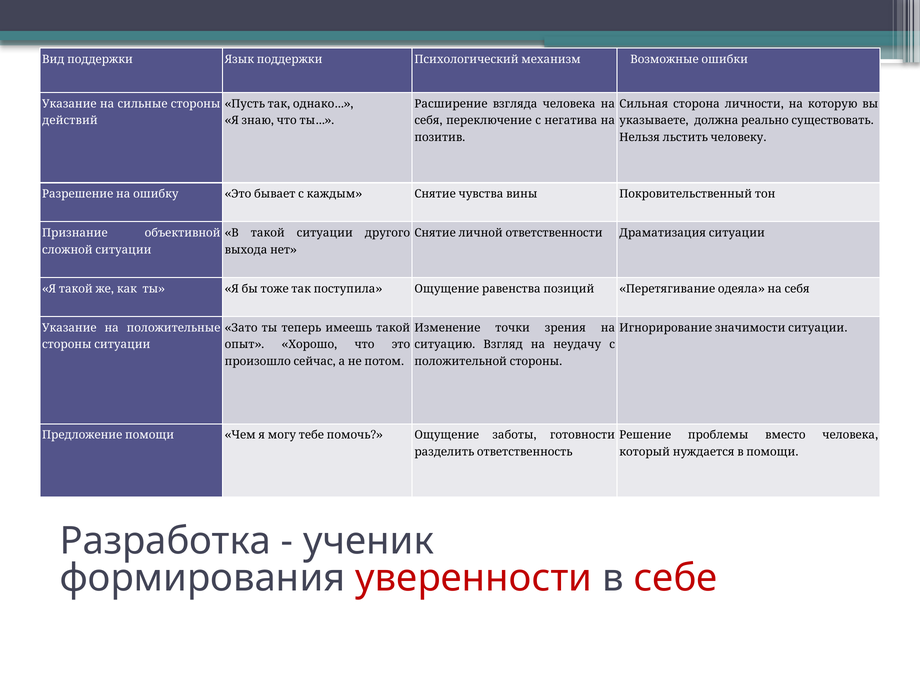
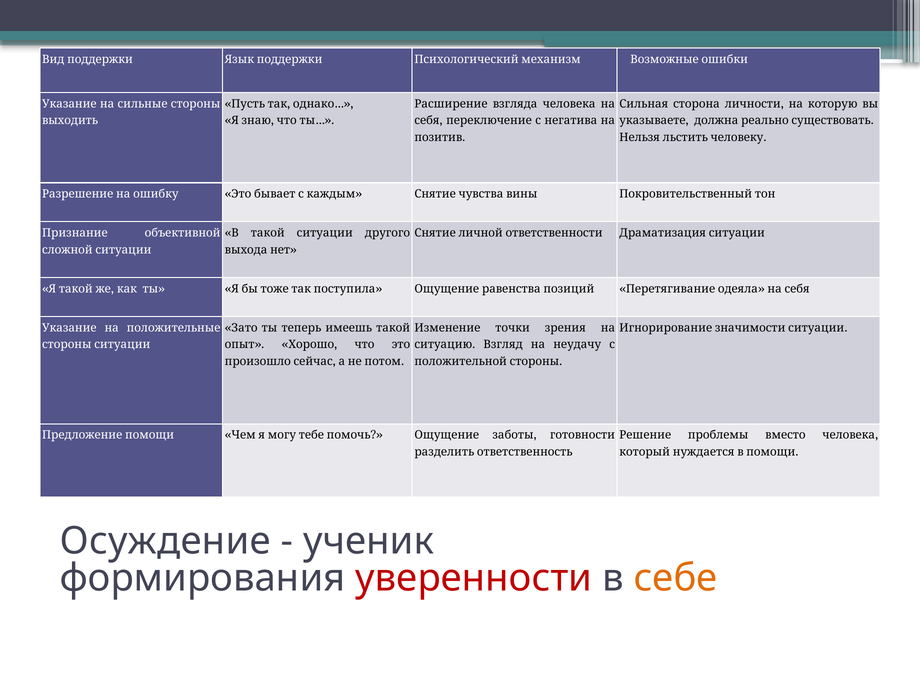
действий: действий -> выходить (70, 121)
Разработка: Разработка -> Осуждение (165, 541)
себе colour: red -> orange (676, 578)
